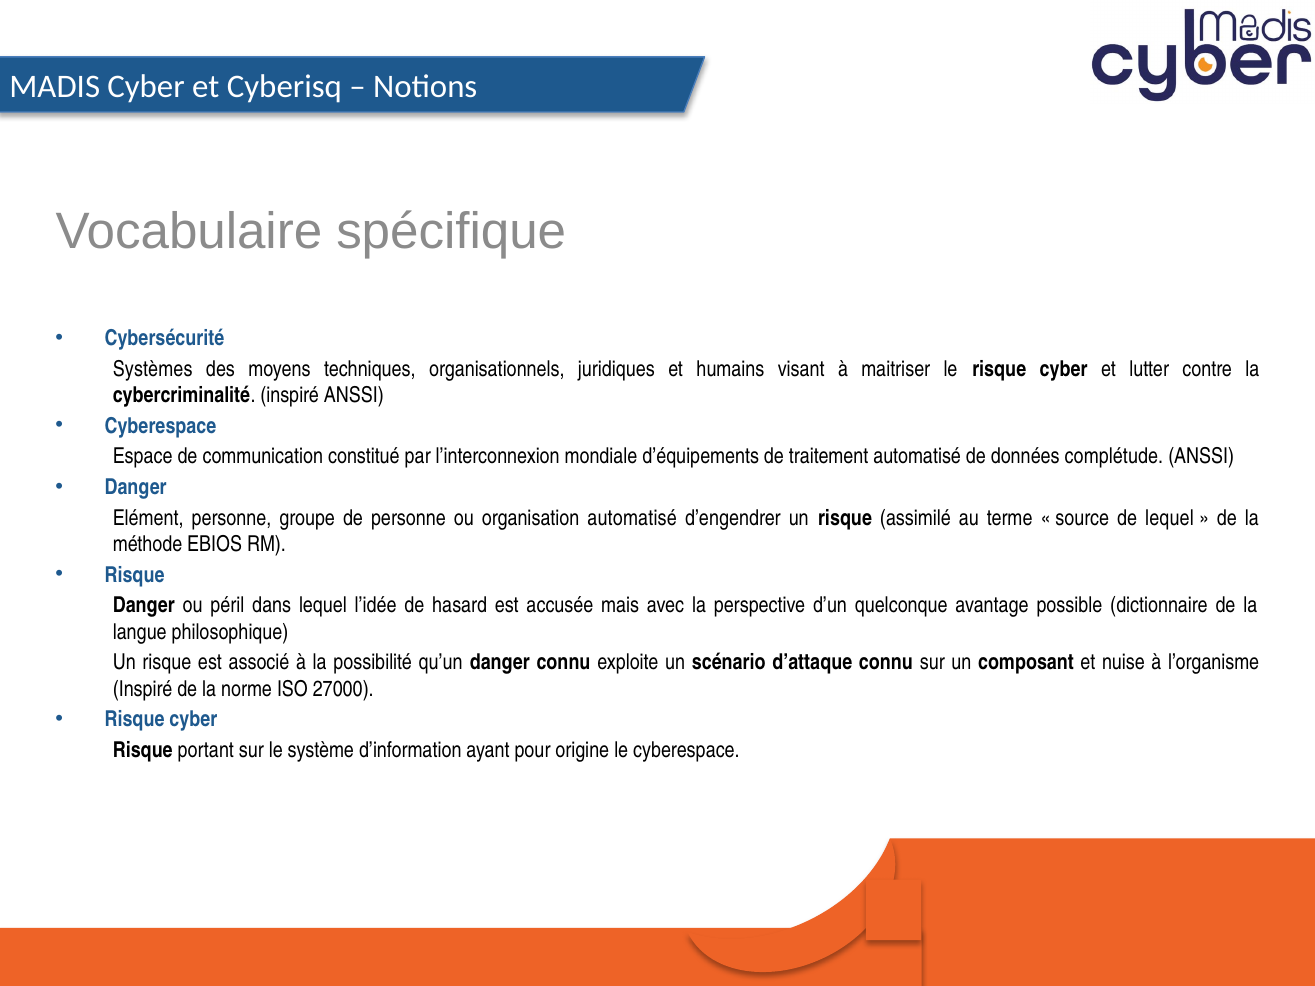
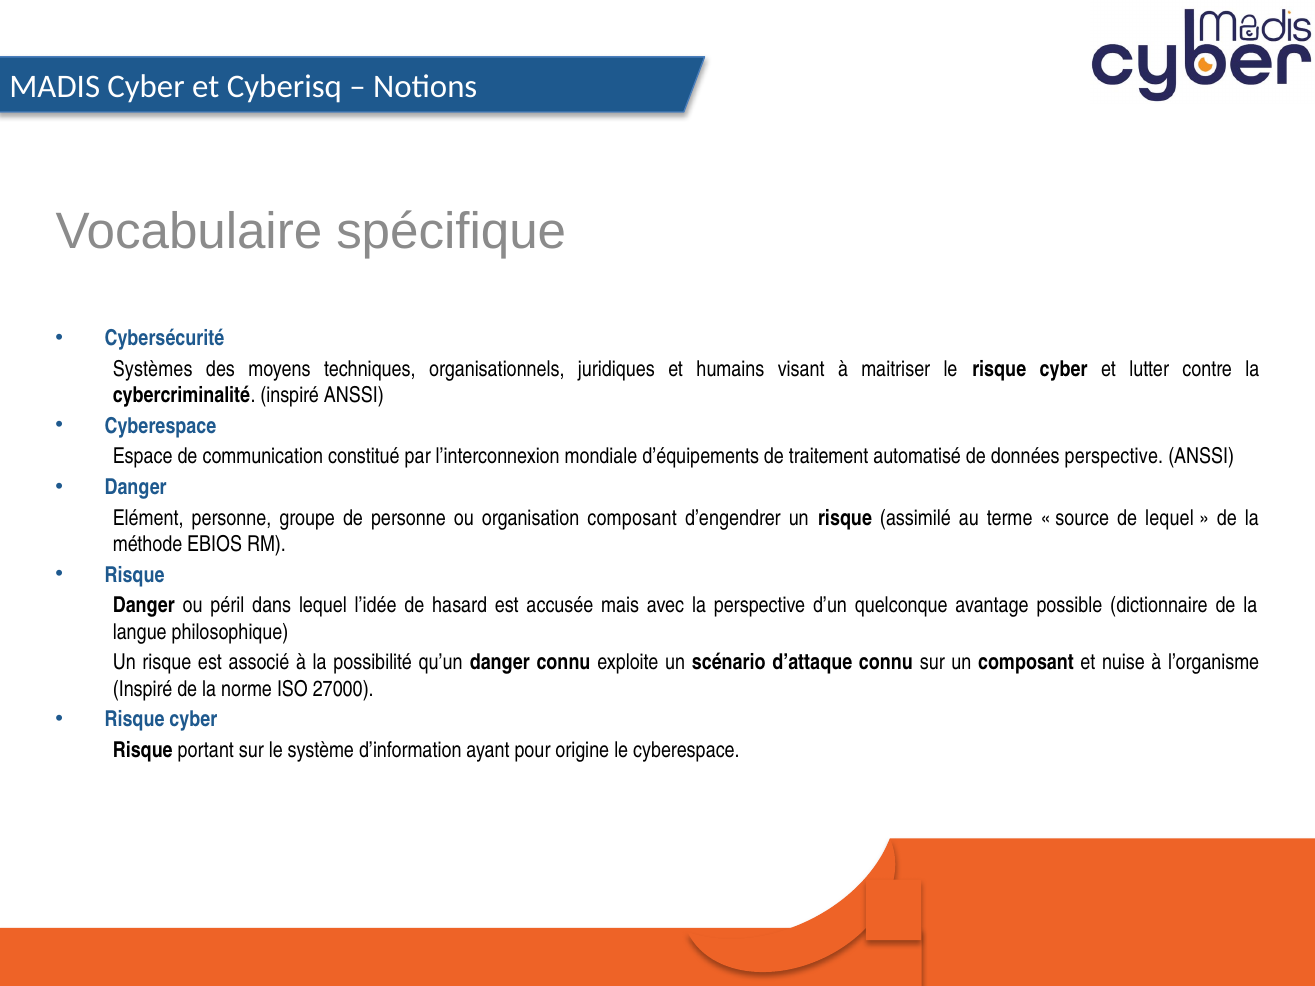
données complétude: complétude -> perspective (1114, 457)
organisation automatisé: automatisé -> composant (632, 518)
